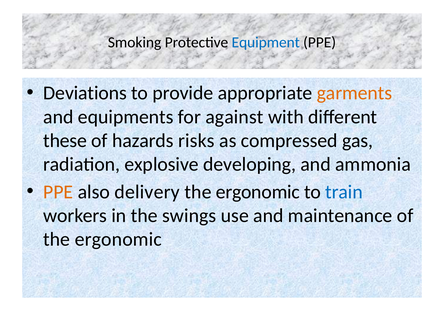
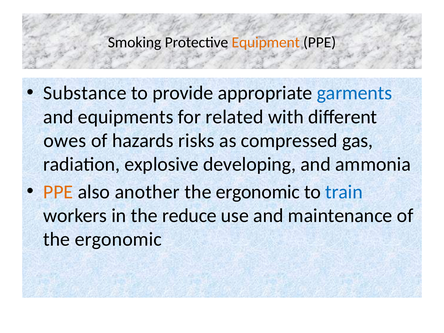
Equipment colour: blue -> orange (266, 43)
Deviations: Deviations -> Substance (85, 93)
garments colour: orange -> blue (354, 93)
against: against -> related (234, 117)
these: these -> owes (65, 141)
delivery: delivery -> another (147, 192)
swings: swings -> reduce (189, 216)
